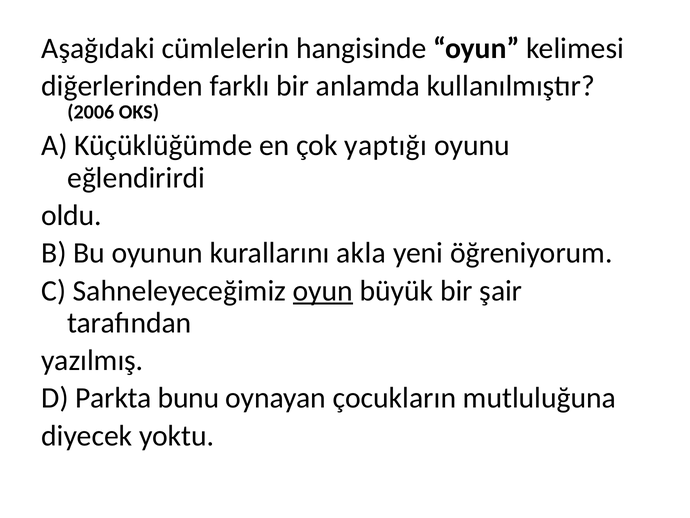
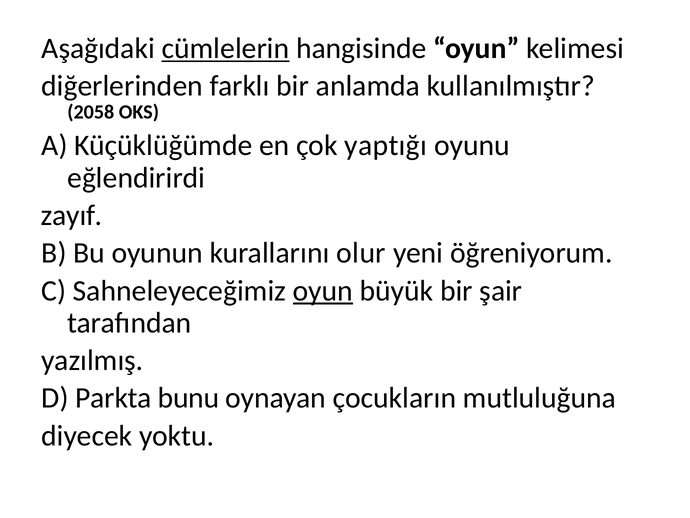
cümlelerin underline: none -> present (226, 48)
2006: 2006 -> 2058 (91, 112)
oldu: oldu -> zayıf (72, 215)
akla: akla -> olur (361, 253)
